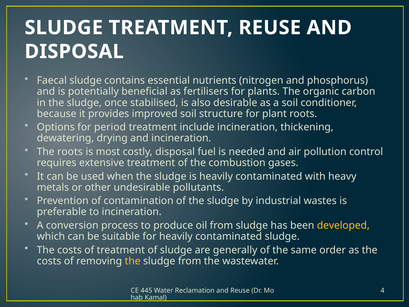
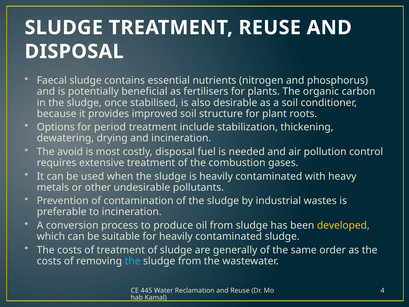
include incineration: incineration -> stabilization (248, 127)
The roots: roots -> avoid (70, 152)
the colour: yellow -> light blue (133, 261)
